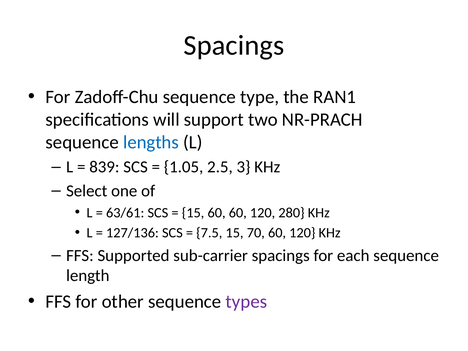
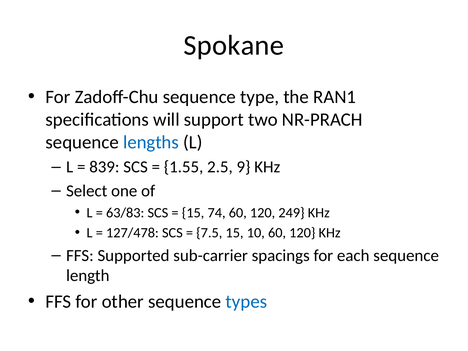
Spacings: Spacings -> Spokane (234, 45)
1.05: 1.05 -> 1.55 (184, 167)
3: 3 -> 9 (243, 167)
63/61: 63/61 -> 63/83 (125, 213)
15 60: 60 -> 74 (217, 213)
280: 280 -> 249 (291, 213)
127/136: 127/136 -> 127/478 (132, 233)
70: 70 -> 10 (256, 233)
types colour: purple -> blue (246, 301)
